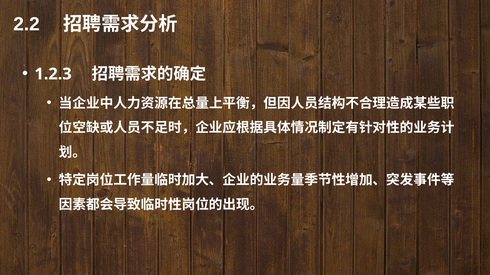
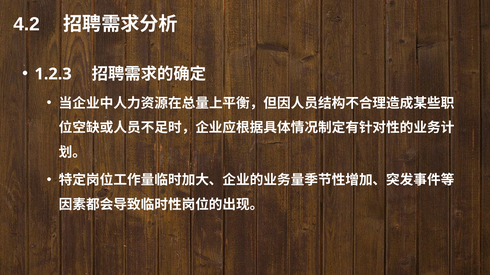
2.2: 2.2 -> 4.2 (27, 24)
